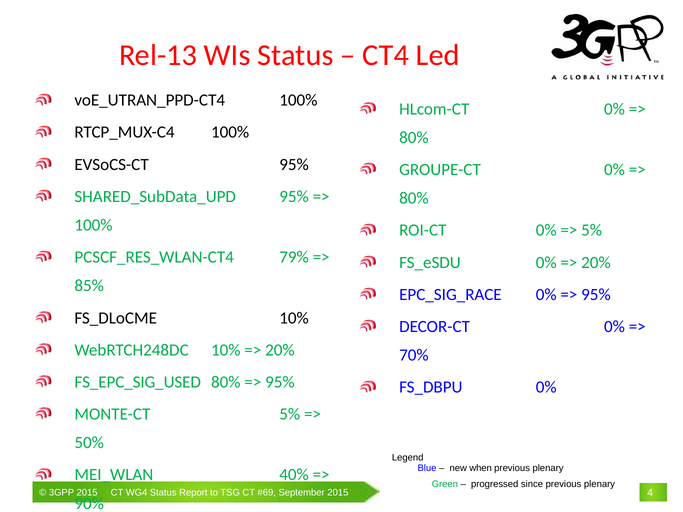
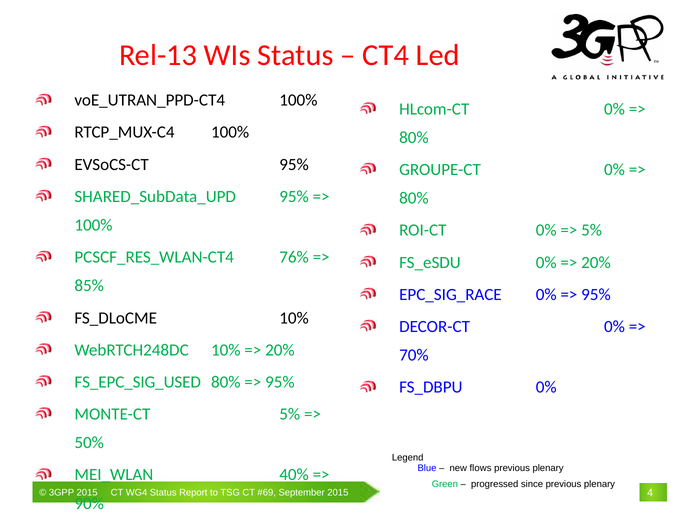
79%: 79% -> 76% (294, 257)
when: when -> flows (481, 468)
